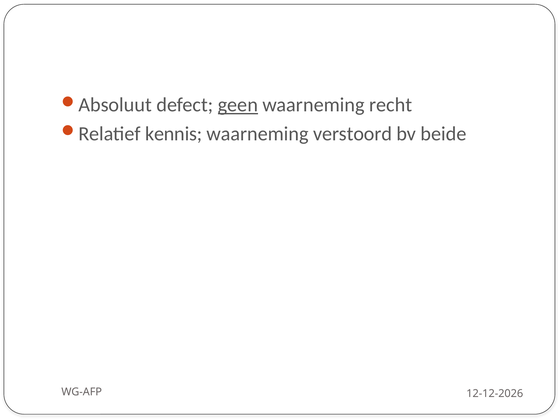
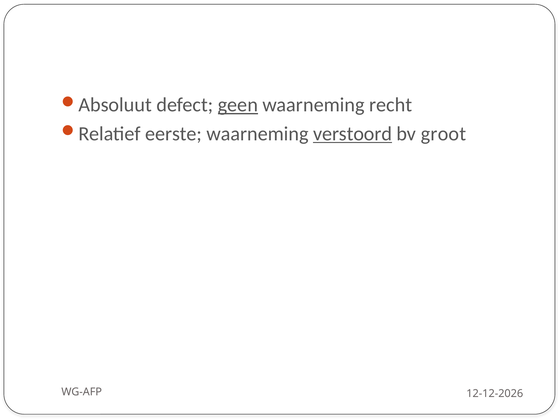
kennis: kennis -> eerste (174, 134)
verstoord underline: none -> present (353, 134)
beide: beide -> groot (443, 134)
